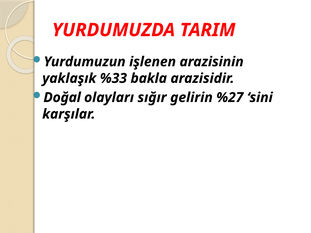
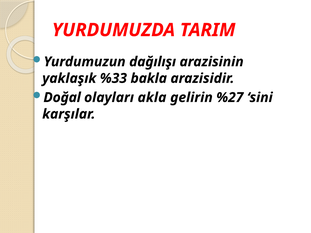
işlenen: işlenen -> dağılışı (153, 62)
sığır: sığır -> akla (152, 98)
